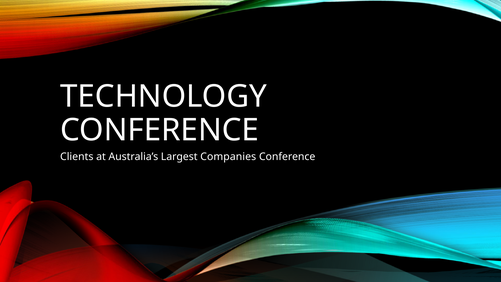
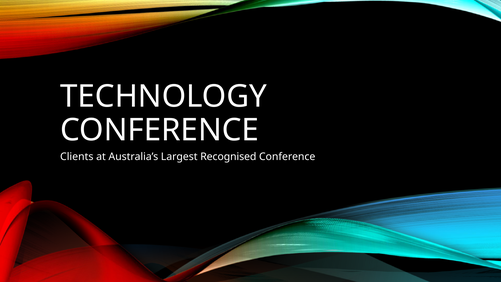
Companies: Companies -> Recognised (228, 157)
